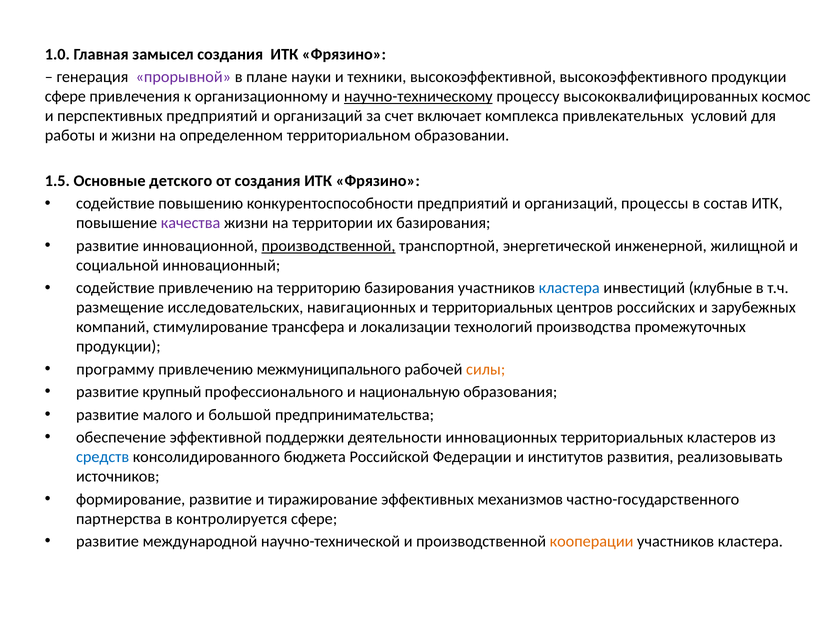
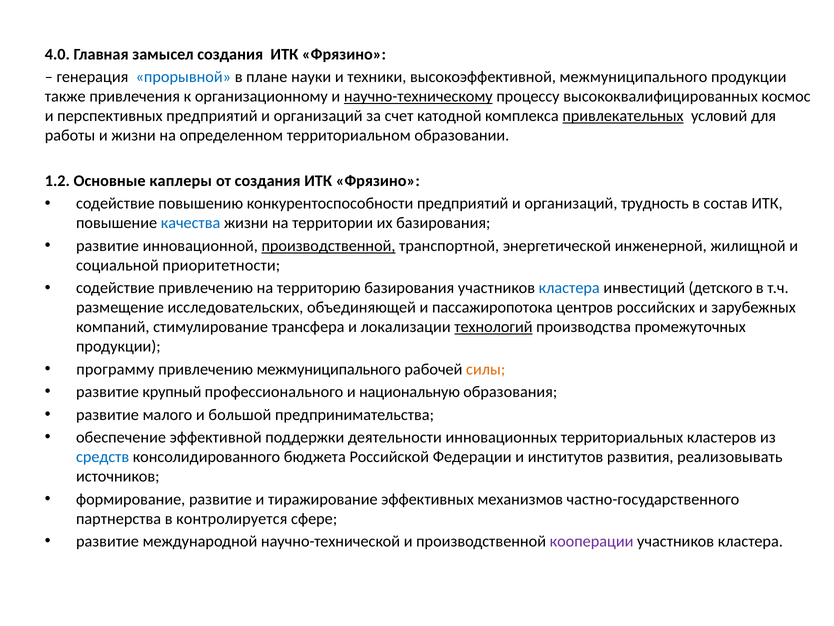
1.0: 1.0 -> 4.0 (57, 54)
прорывной colour: purple -> blue (183, 77)
высокоэффективной высокоэффективного: высокоэффективного -> межмуниципального (633, 77)
сфере: сфере -> также (65, 96)
включает: включает -> катодной (449, 116)
привлекательных underline: none -> present (623, 116)
1.5: 1.5 -> 1.2 (57, 181)
детского: детского -> каплеры (181, 181)
процессы: процессы -> трудность (655, 203)
качества colour: purple -> blue (191, 223)
инновационный: инновационный -> приоритетности (221, 265)
клубные: клубные -> детского (721, 288)
навигационных: навигационных -> объединяющей (362, 307)
и территориальных: территориальных -> пассажиропотока (492, 307)
технологий underline: none -> present (493, 327)
кооперации colour: orange -> purple (592, 541)
